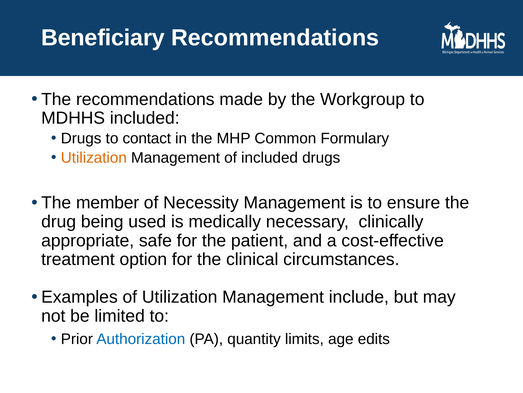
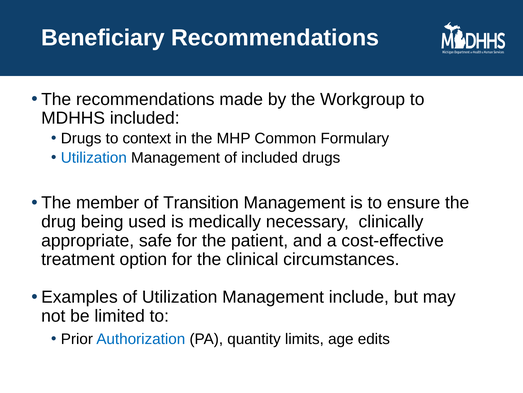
contact: contact -> context (147, 138)
Utilization colour: orange -> blue (94, 157)
Necessity: Necessity -> Transition (201, 202)
